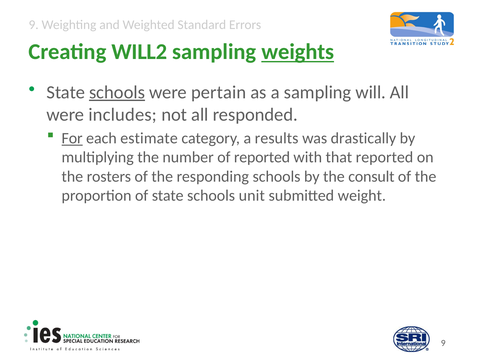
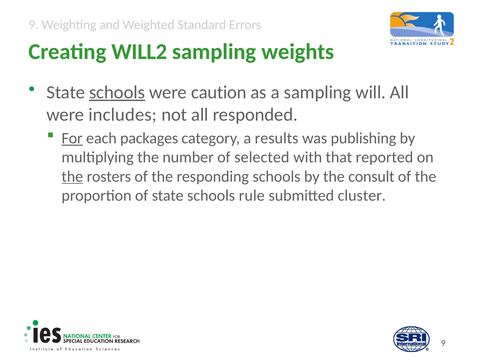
weights underline: present -> none (298, 52)
pertain: pertain -> caution (219, 92)
estimate: estimate -> packages (149, 138)
drastically: drastically -> publishing (363, 138)
of reported: reported -> selected (262, 157)
the underline: none -> present (72, 176)
unit: unit -> rule (252, 195)
weight: weight -> cluster (362, 195)
